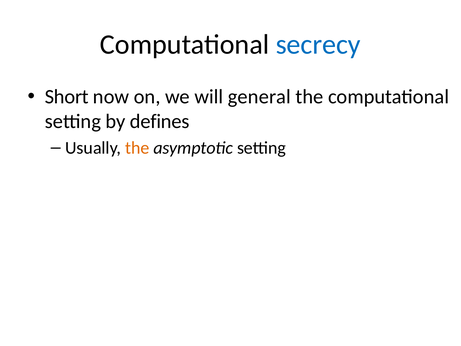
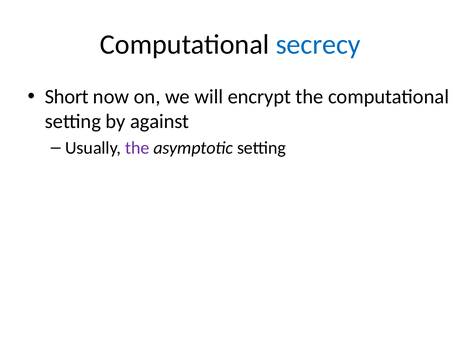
general: general -> encrypt (259, 97)
defines: defines -> against (160, 121)
the colour: orange -> purple (137, 148)
